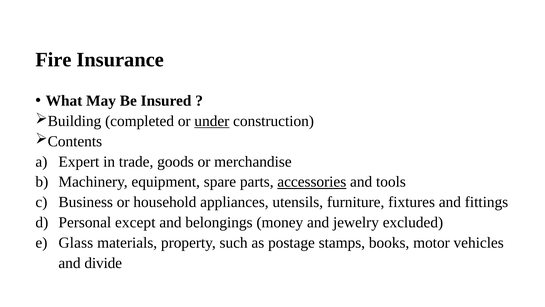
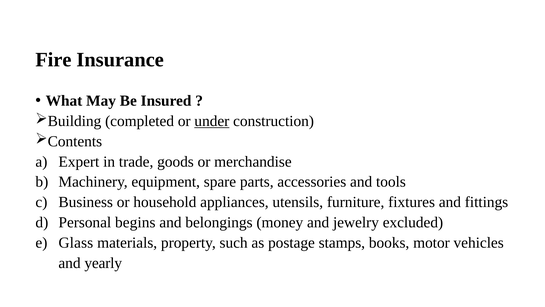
accessories underline: present -> none (312, 182)
except: except -> begins (135, 222)
divide: divide -> yearly (103, 263)
